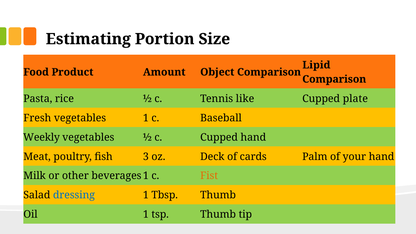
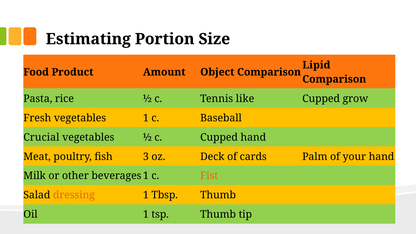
plate: plate -> grow (355, 99)
Weekly: Weekly -> Crucial (41, 137)
dressing colour: blue -> orange (74, 195)
